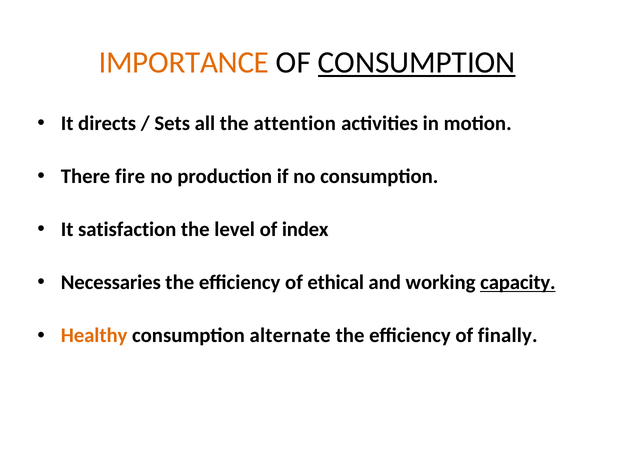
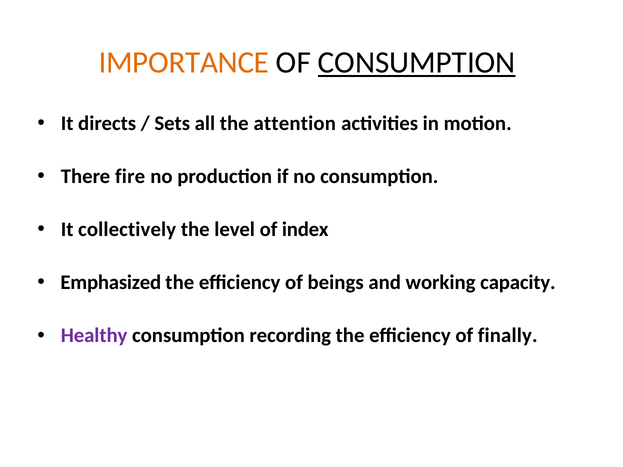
satisfaction: satisfaction -> collectively (127, 229)
Necessaries: Necessaries -> Emphasized (111, 283)
ethical: ethical -> beings (336, 283)
capacity underline: present -> none (518, 283)
Healthy colour: orange -> purple (94, 336)
alternate: alternate -> recording (290, 336)
